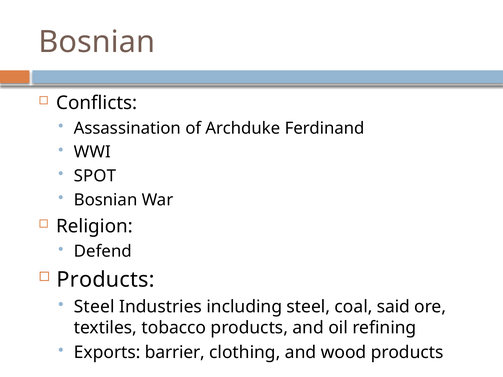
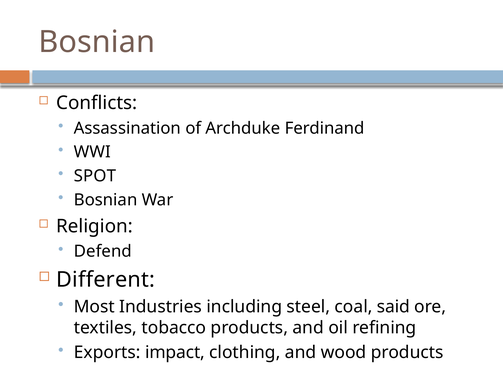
Products: Products -> Different (106, 280)
Steel: Steel -> Most (94, 307)
barrier: barrier -> impact (175, 353)
